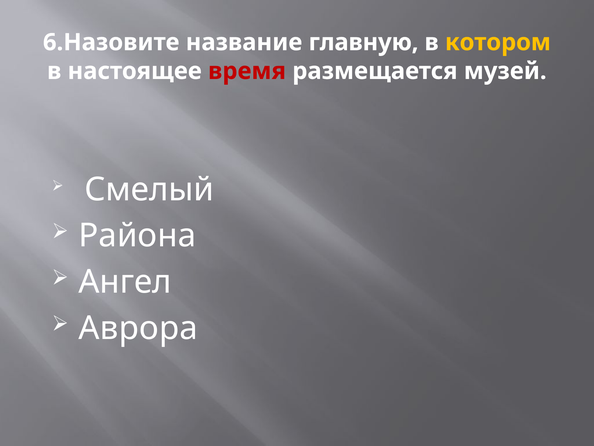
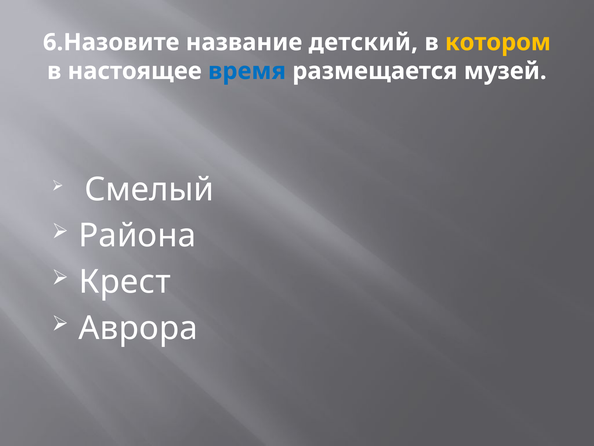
главную: главную -> детский (363, 42)
время colour: red -> blue (247, 71)
Ангел: Ангел -> Крест (125, 282)
